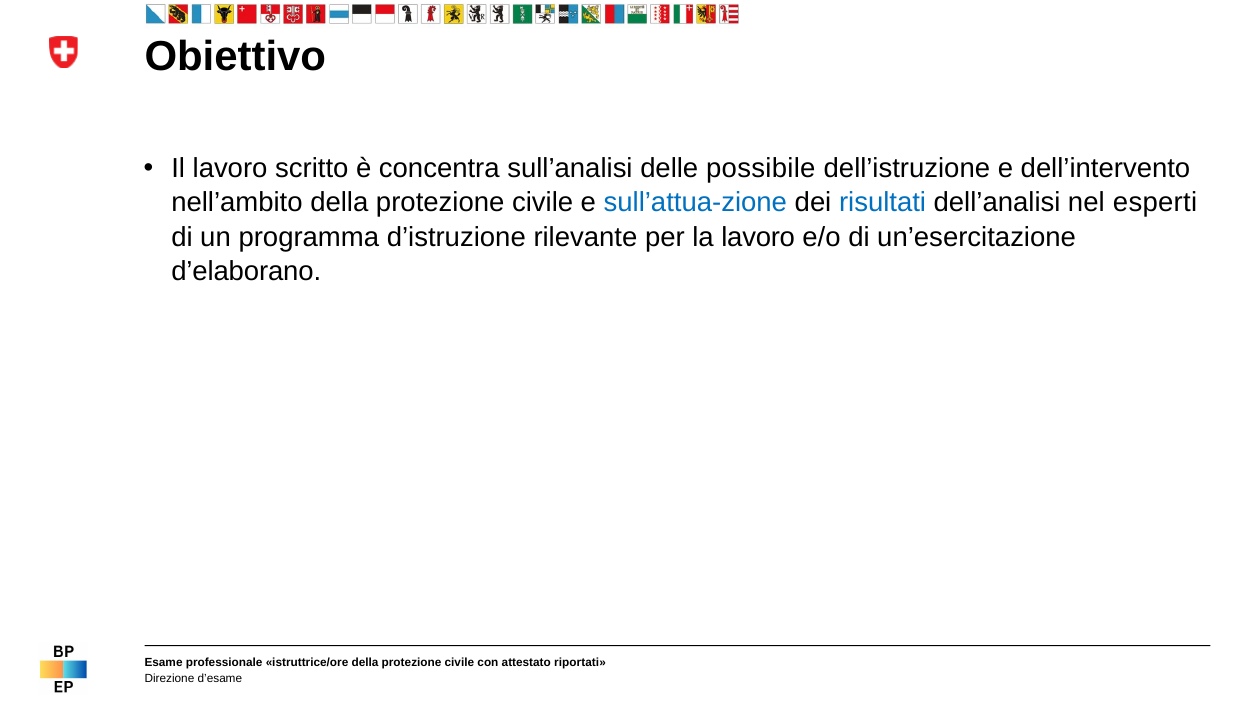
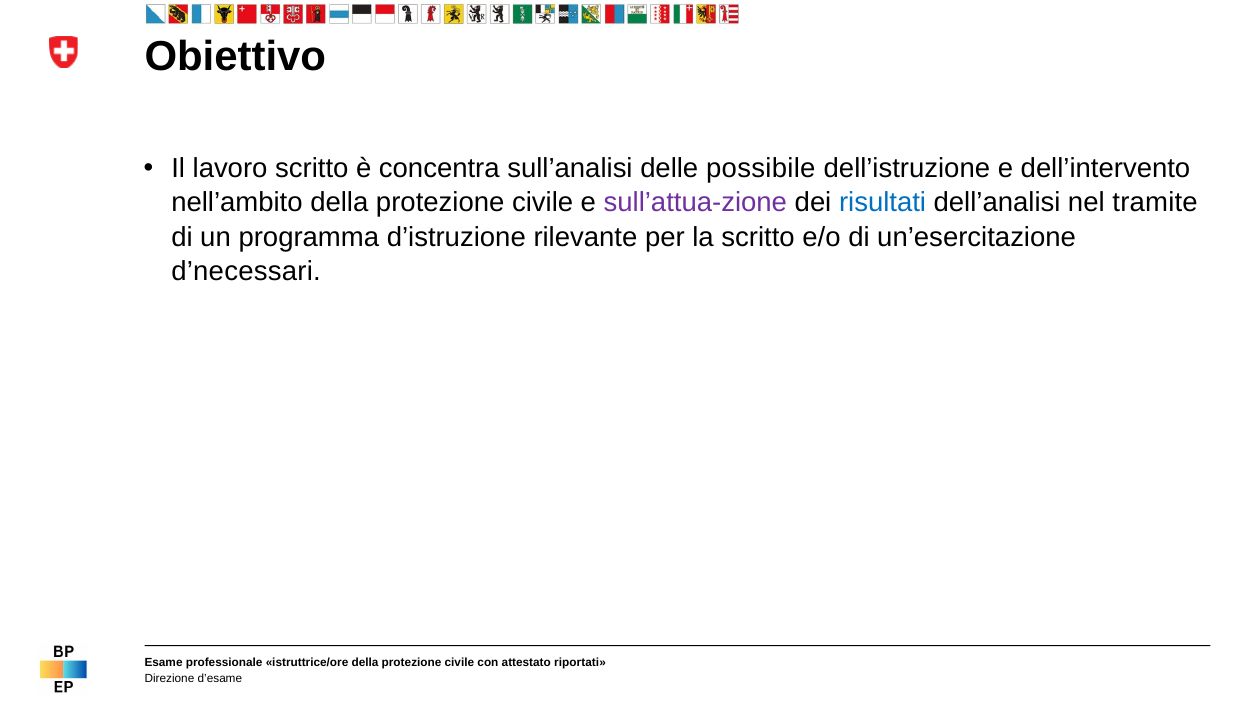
sull’attua-zione colour: blue -> purple (695, 203)
esperti: esperti -> tramite (1155, 203)
la lavoro: lavoro -> scritto (758, 237)
d’elaborano: d’elaborano -> d’necessari (246, 271)
